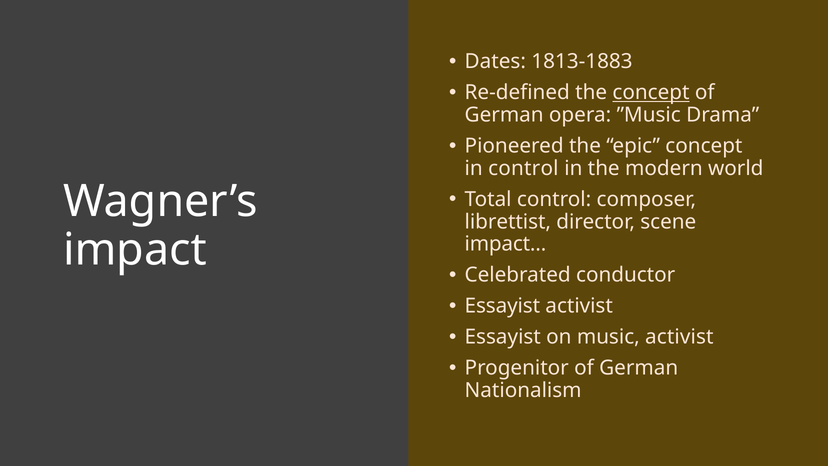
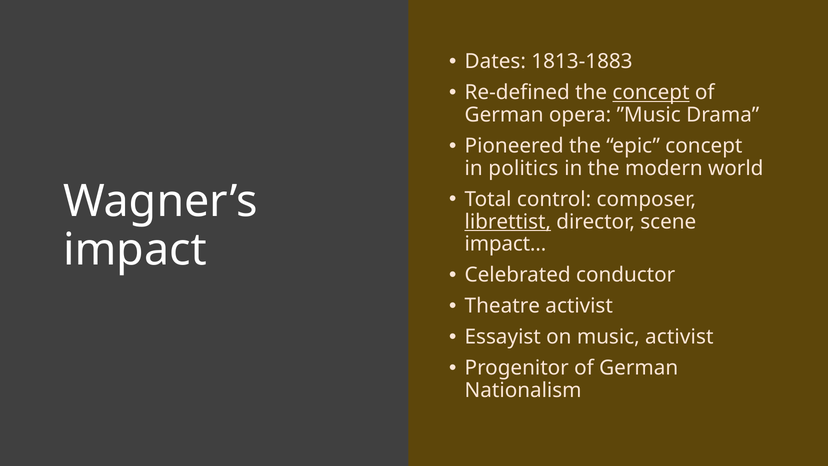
in control: control -> politics (523, 168)
librettist underline: none -> present (508, 222)
Essayist: Essayist -> Theatre (502, 306)
